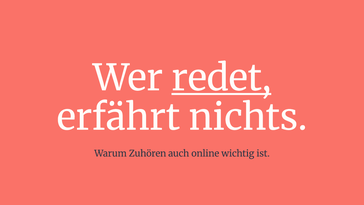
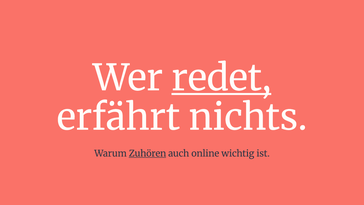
Zuhören underline: none -> present (148, 153)
